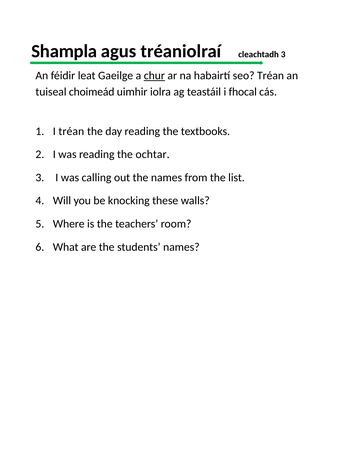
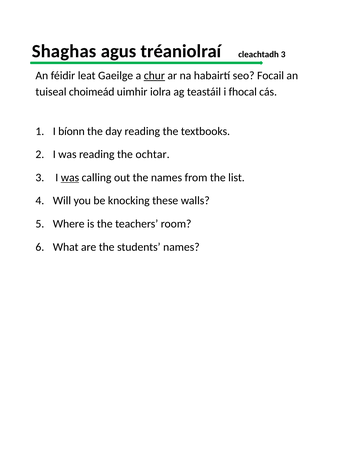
Shampla: Shampla -> Shaghas (64, 51)
seo Tréan: Tréan -> Focail (271, 76)
I tréan: tréan -> bíonn (71, 131)
was underline: none -> present (70, 177)
